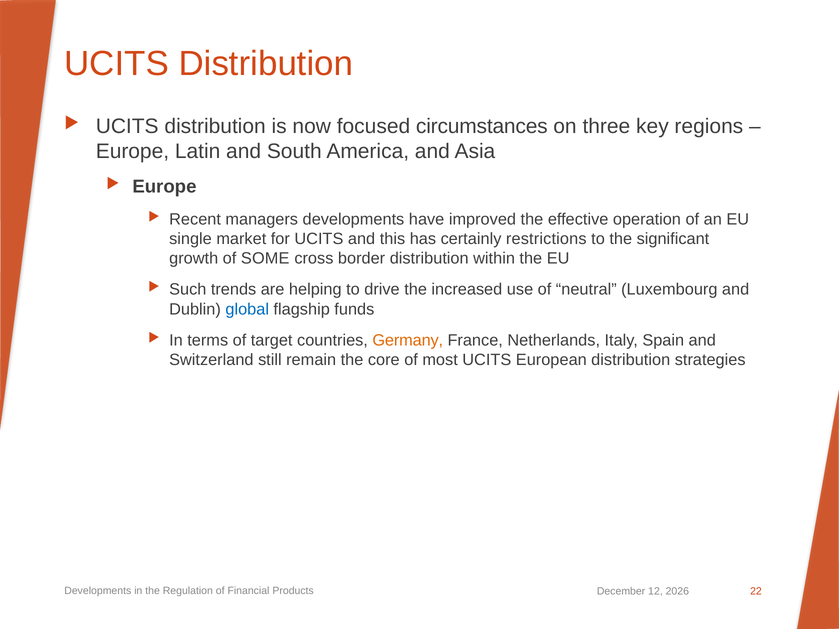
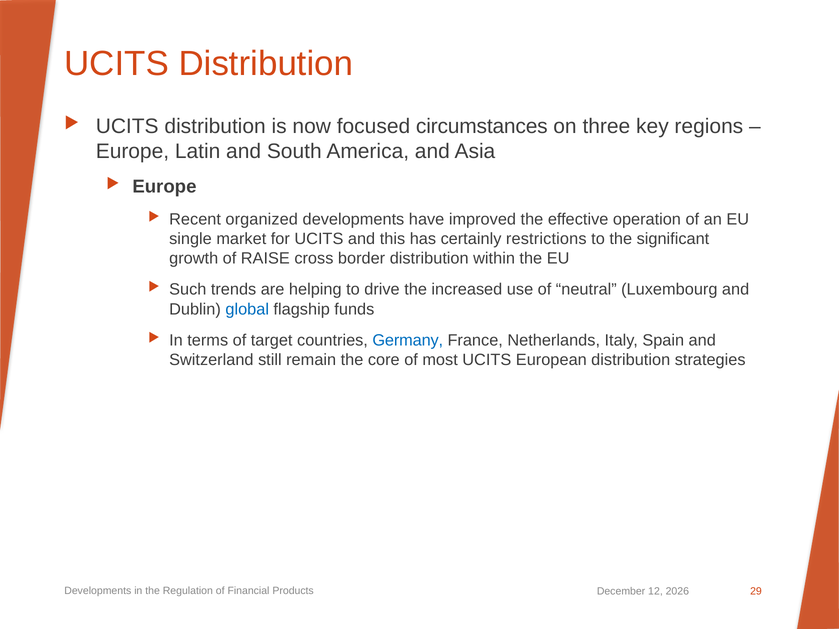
managers: managers -> organized (262, 219)
SOME: SOME -> RAISE (265, 258)
Germany colour: orange -> blue (408, 341)
22: 22 -> 29 (756, 592)
